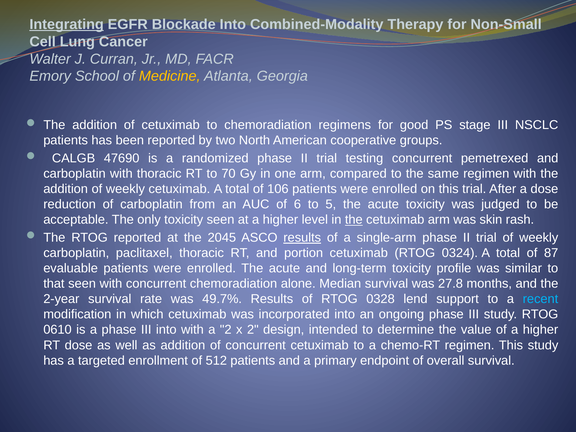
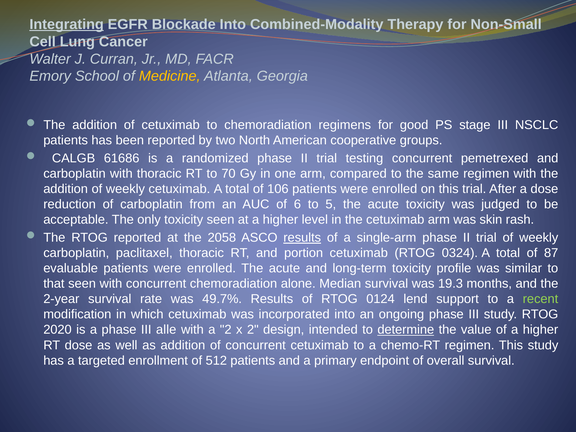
47690: 47690 -> 61686 (122, 158)
the underline: present -> none (354, 220)
2045: 2045 -> 2058 (222, 238)
27.8: 27.8 -> 19.3 (450, 284)
0328: 0328 -> 0124 (380, 299)
recent colour: light blue -> light green (540, 299)
0610: 0610 -> 2020 (58, 330)
III into: into -> alle (166, 330)
determine underline: none -> present (406, 330)
